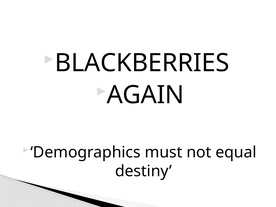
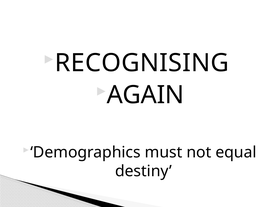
BLACKBERRIES: BLACKBERRIES -> RECOGNISING (142, 63)
